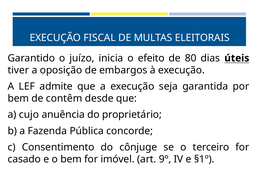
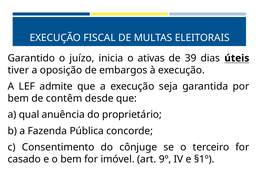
efeito: efeito -> ativas (151, 58)
80: 80 -> 39 (191, 58)
cujo: cujo -> qual (29, 115)
